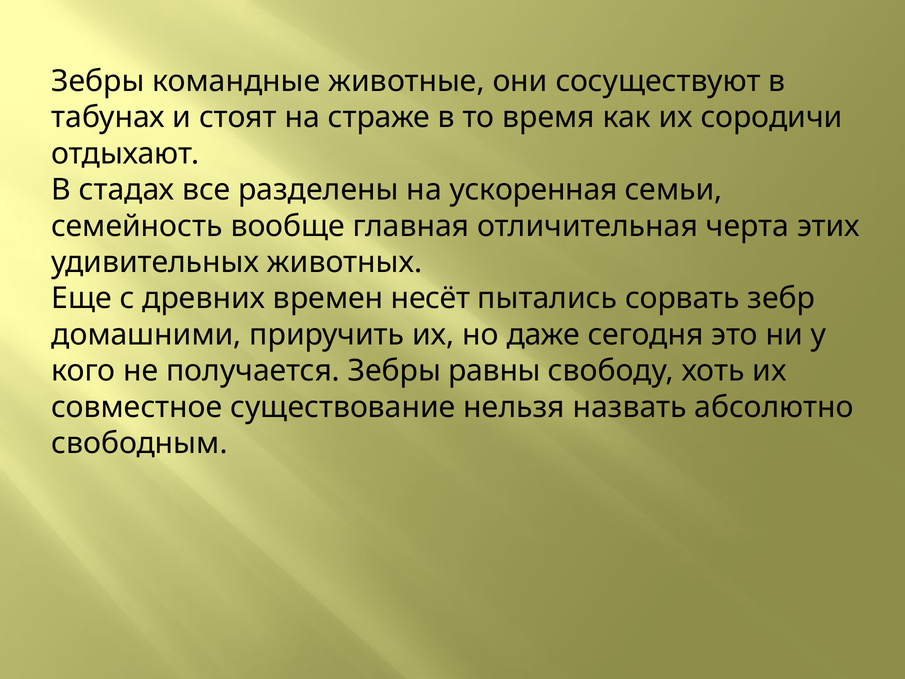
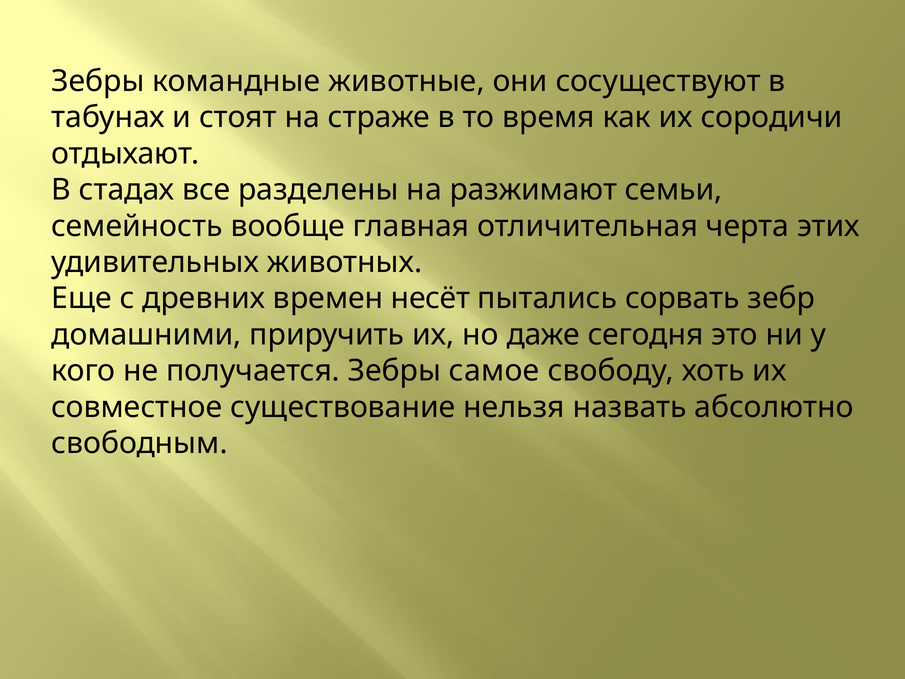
ускоренная: ускоренная -> разжимают (533, 190)
равны: равны -> самое (494, 371)
